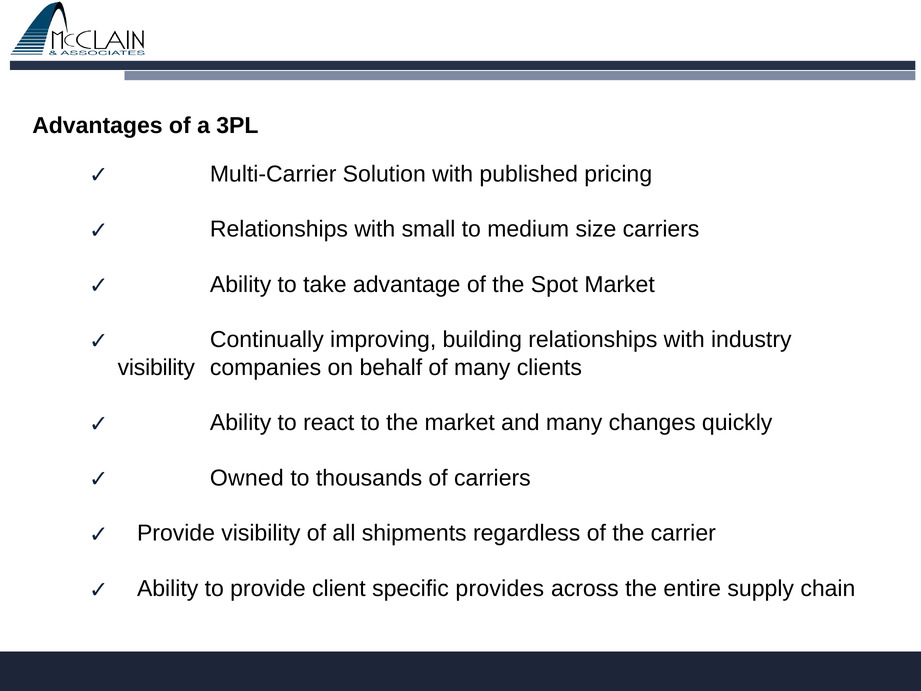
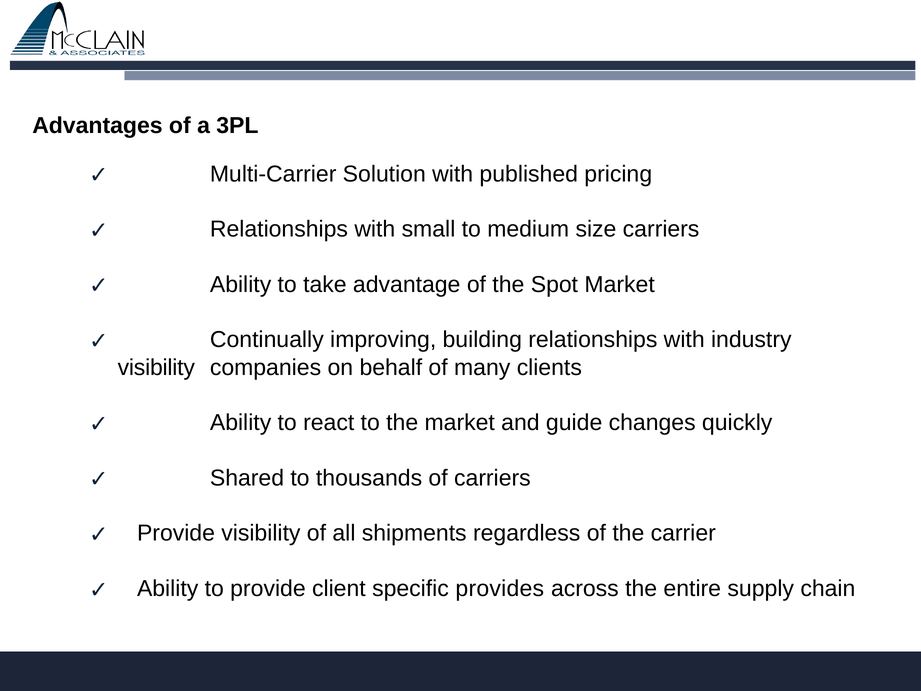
and many: many -> guide (574, 423)
Owned: Owned -> Shared (247, 478)
